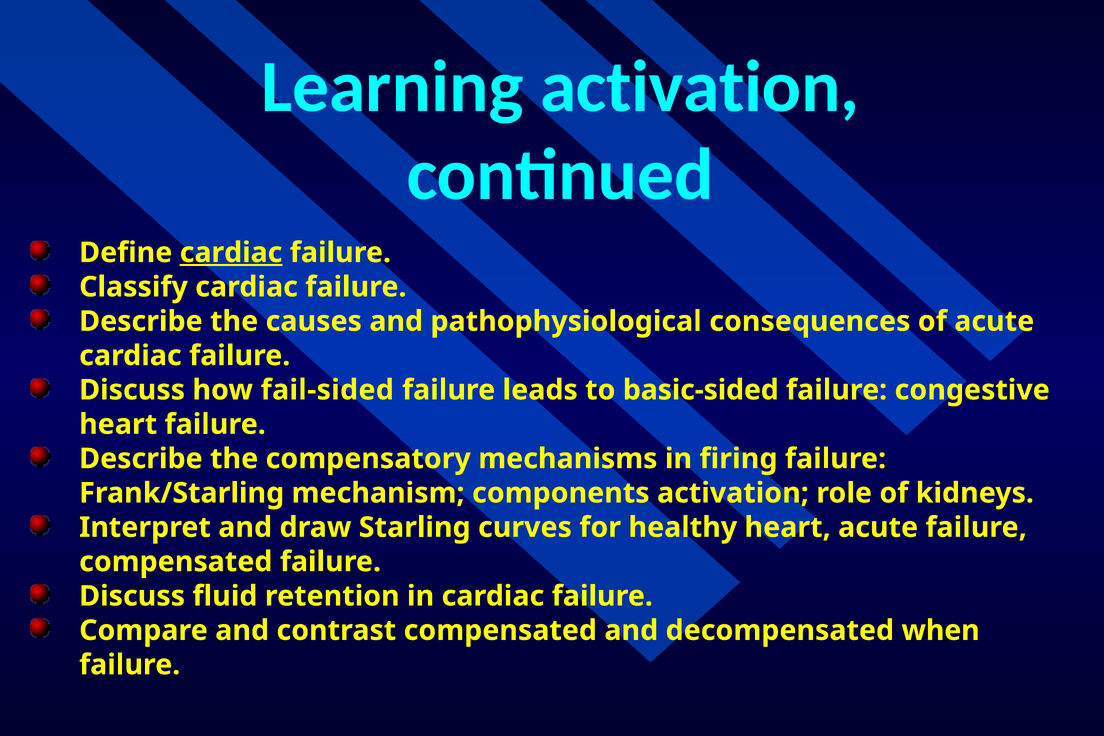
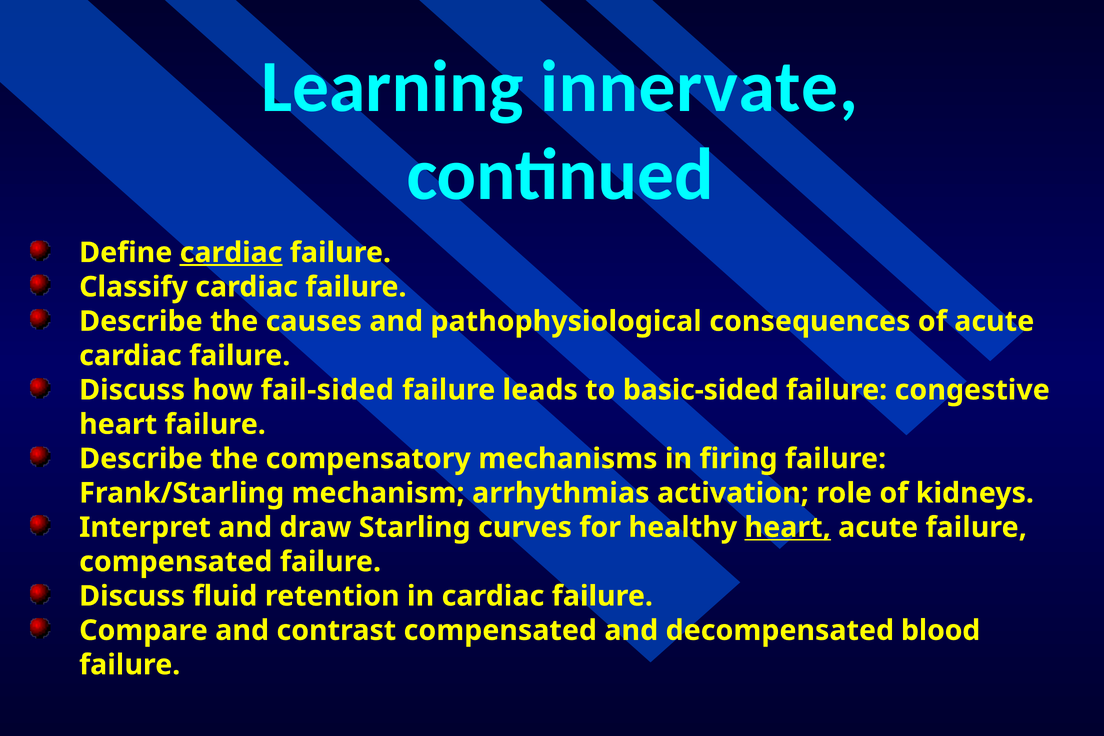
Learning activation: activation -> innervate (699, 87)
components: components -> arrhythmias (561, 493)
heart underline: none -> present (788, 527)
when: when -> blood (941, 630)
